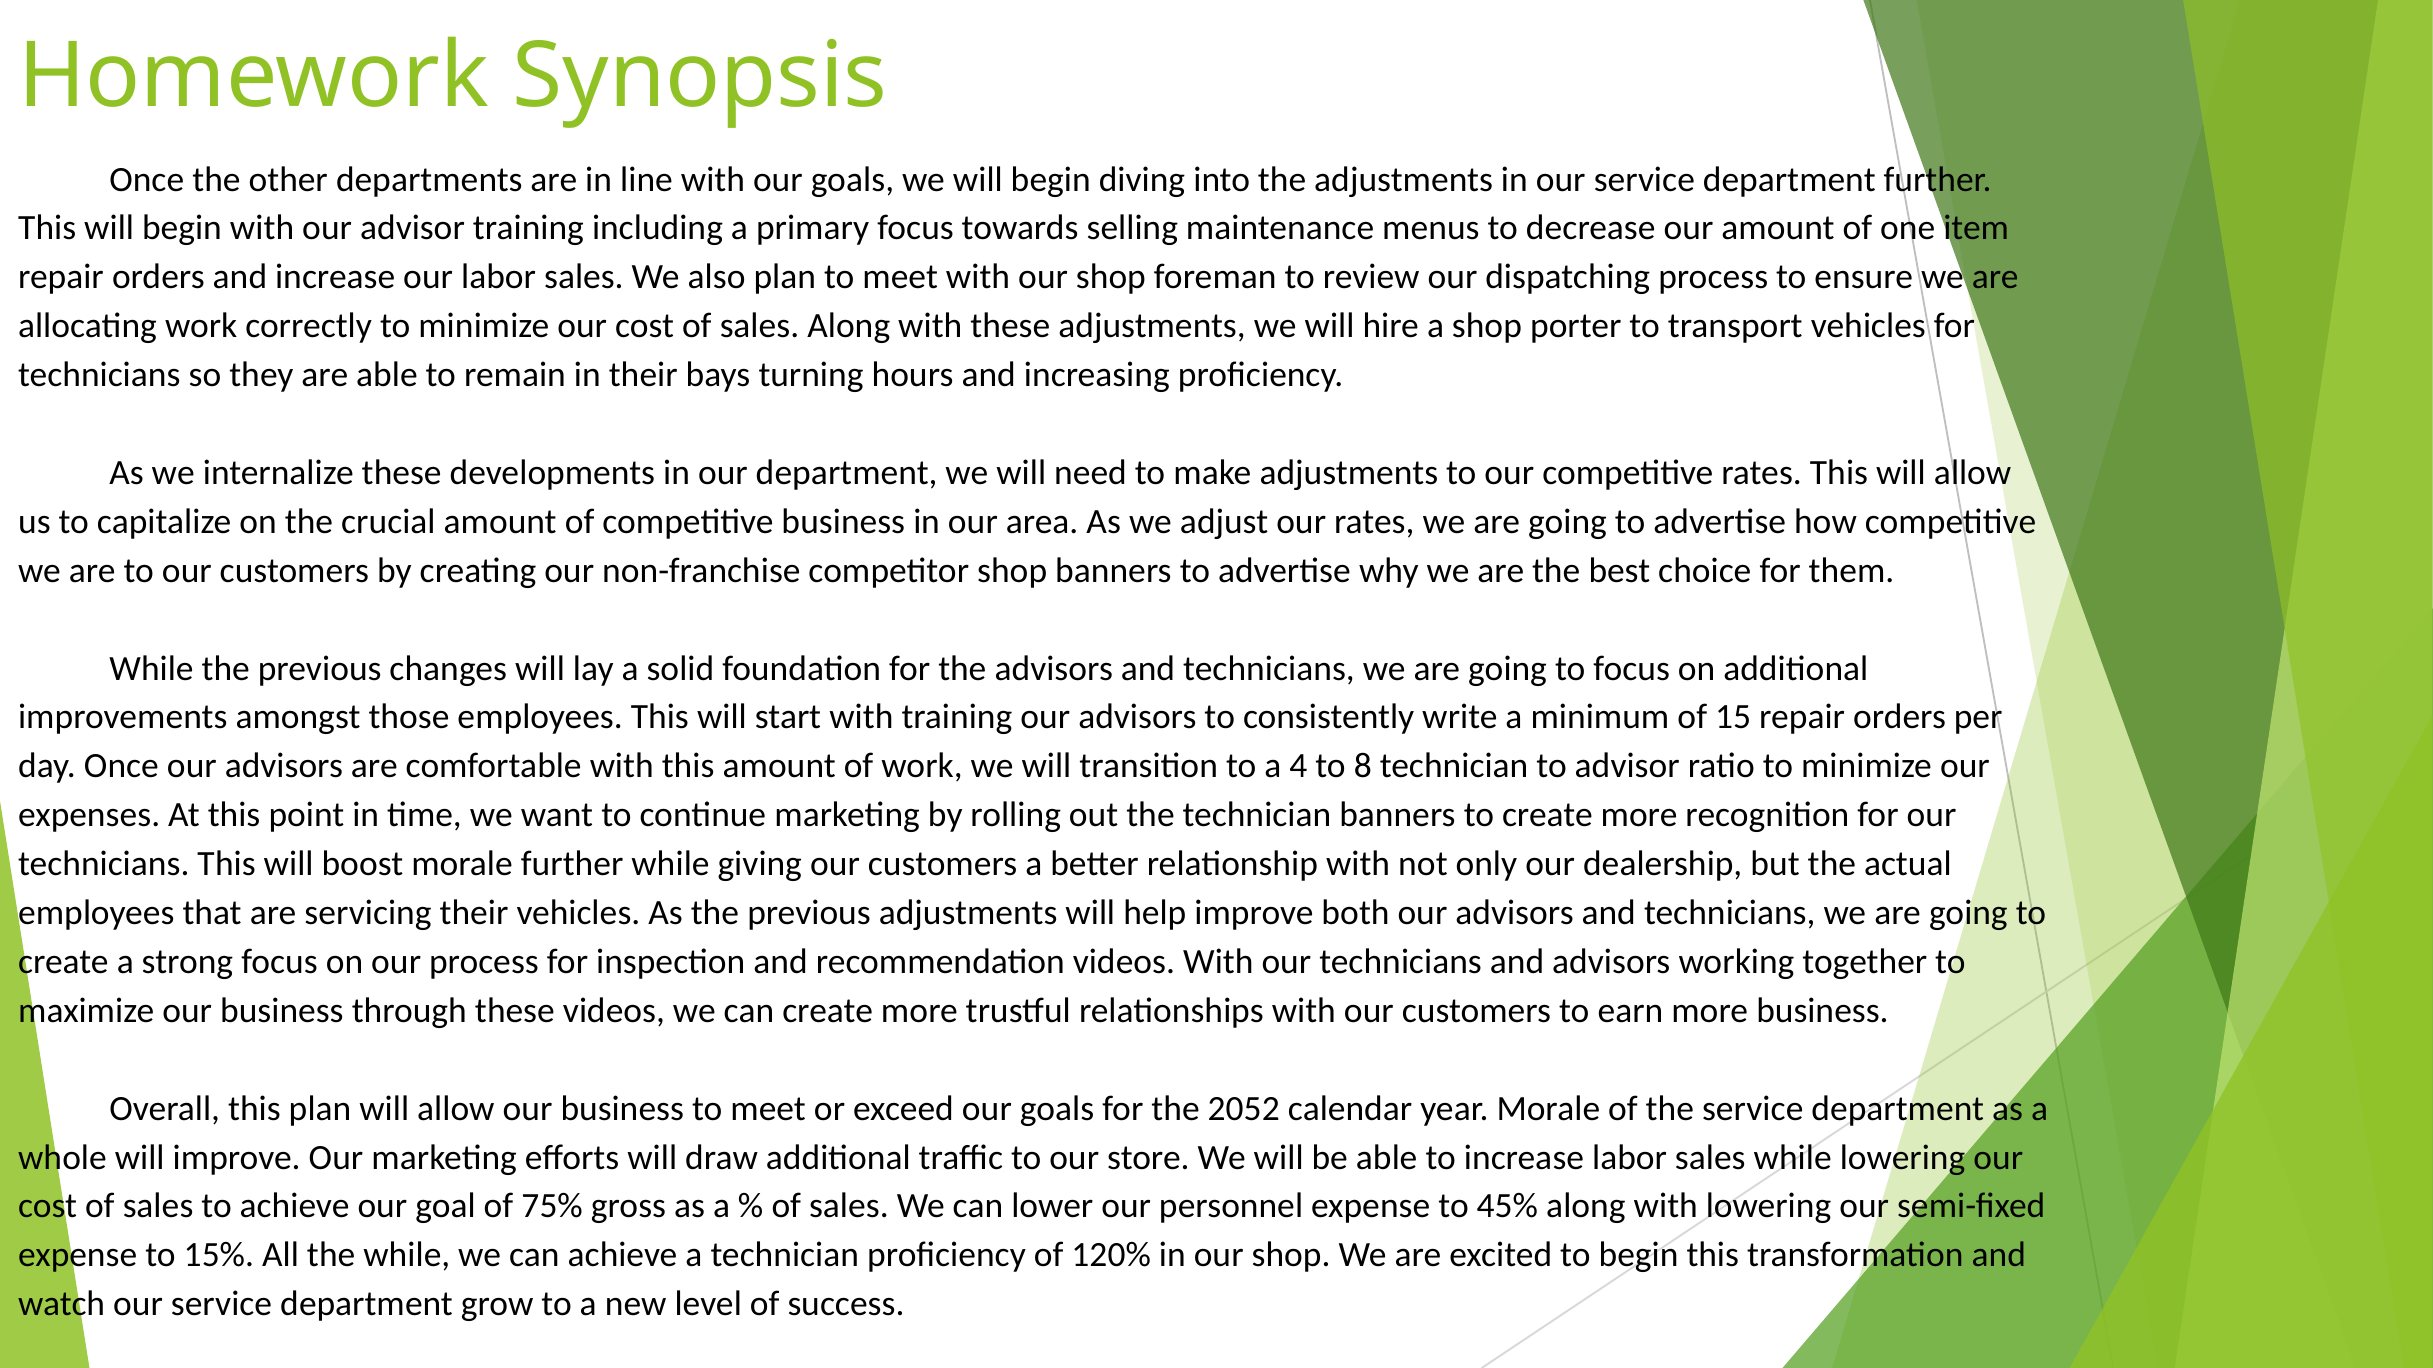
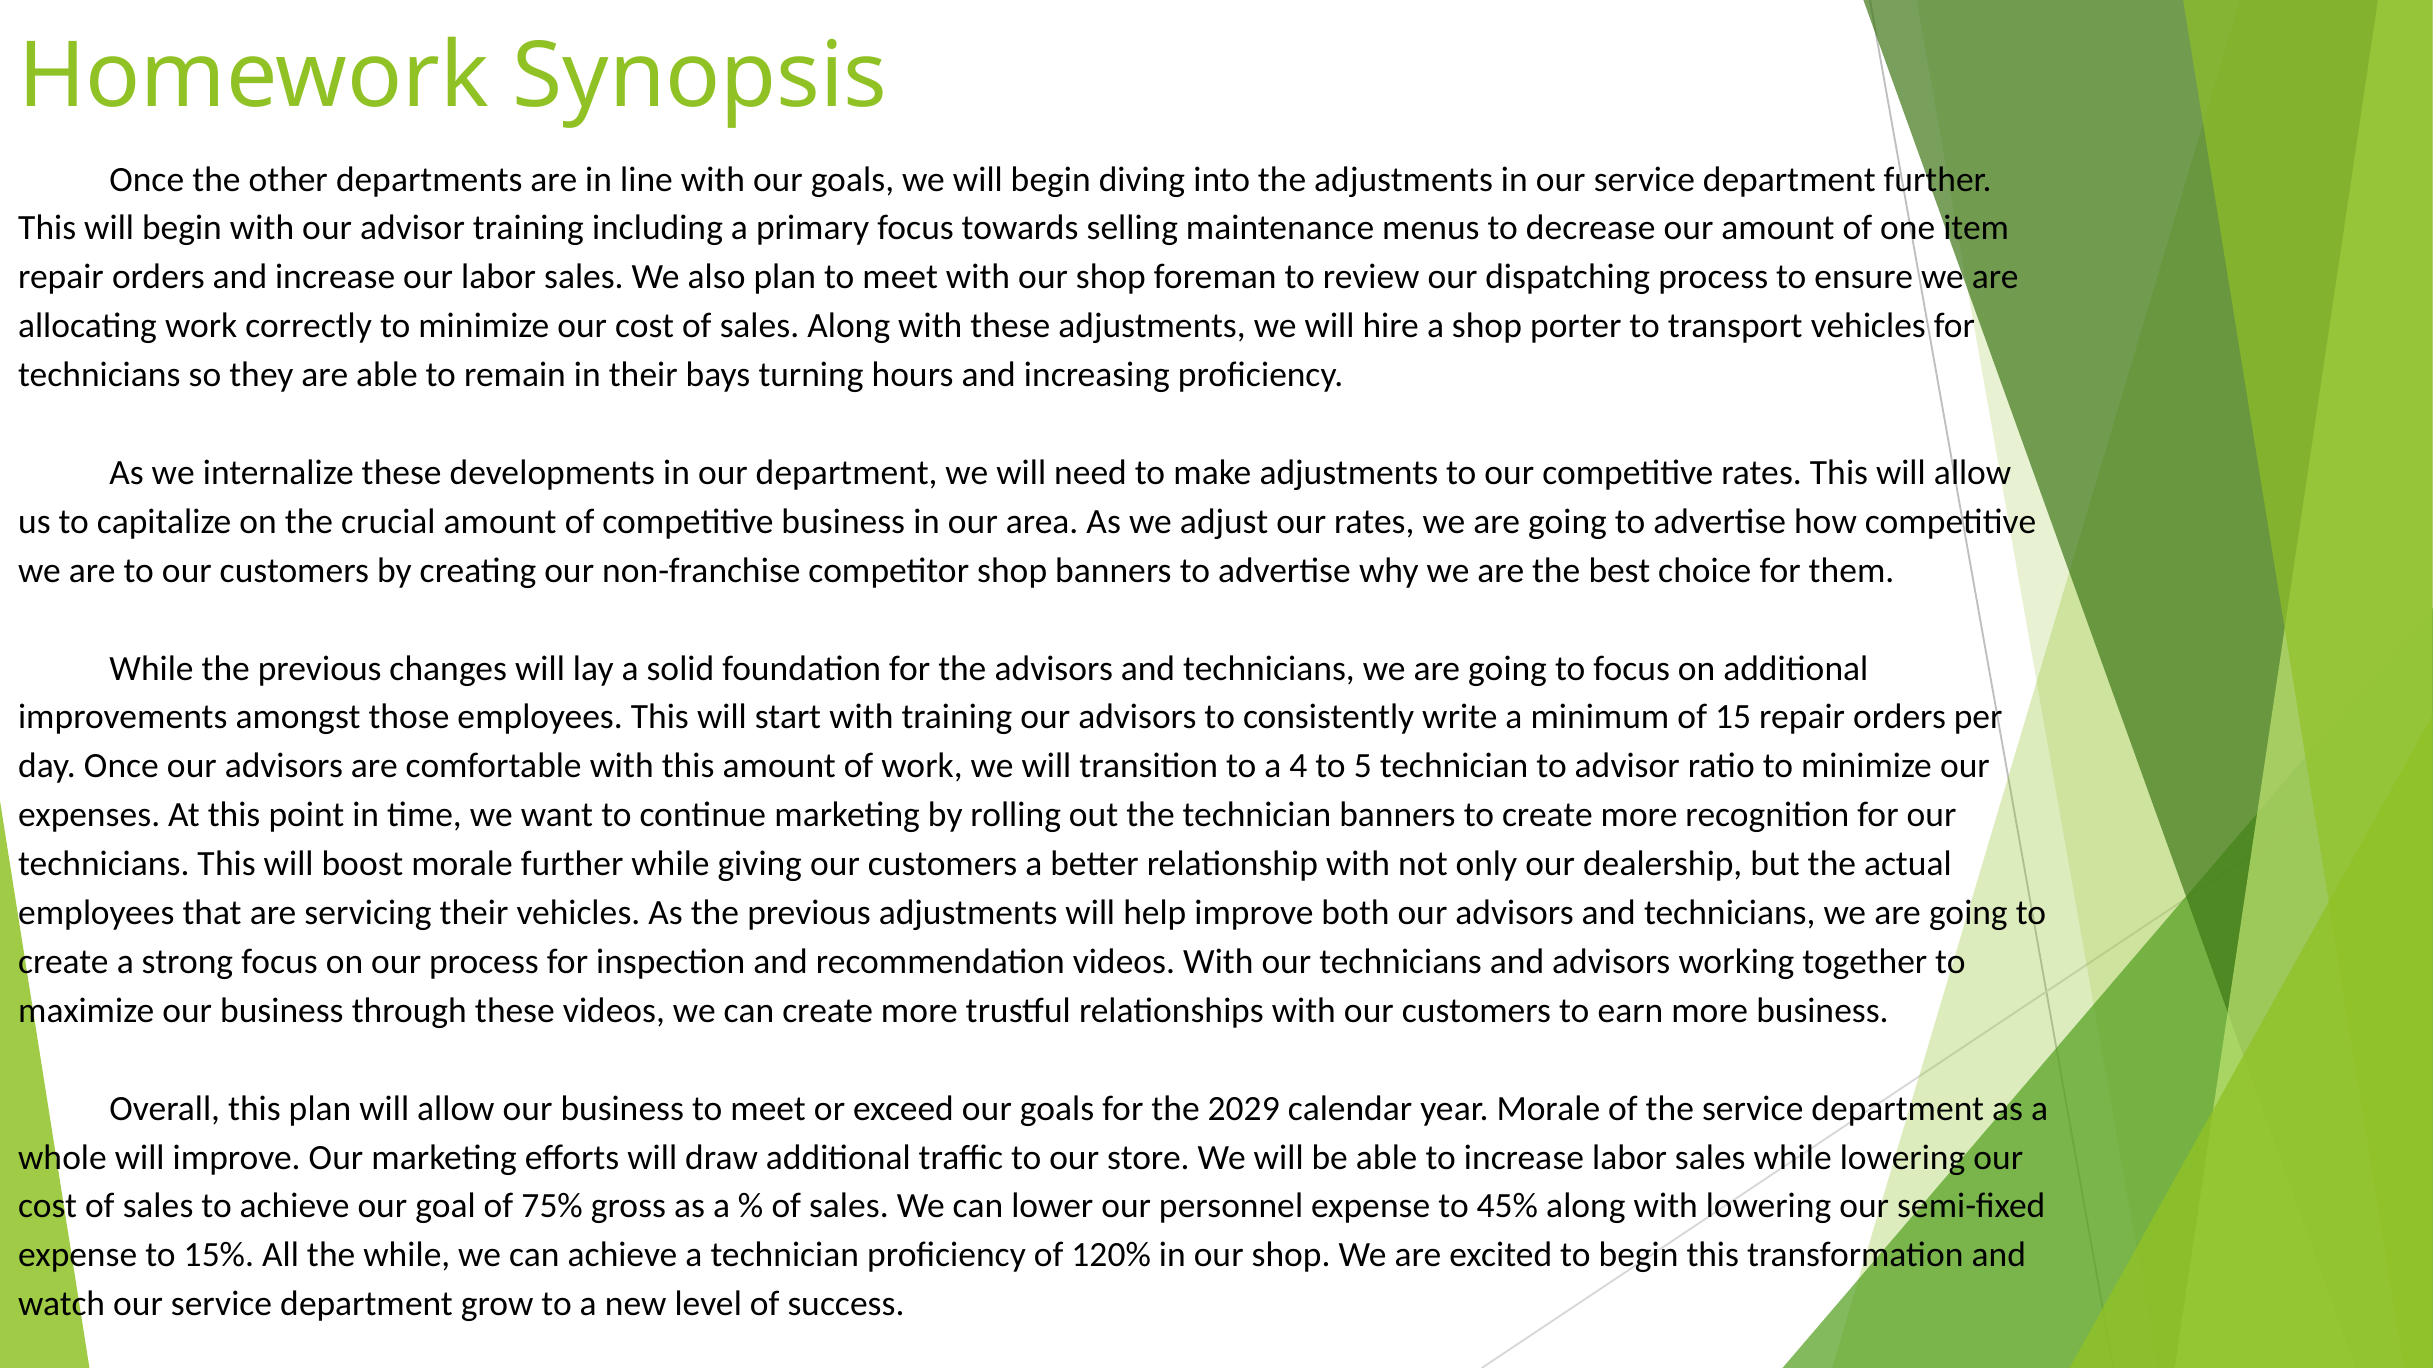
8: 8 -> 5 (1363, 766)
2052: 2052 -> 2029 (1244, 1109)
